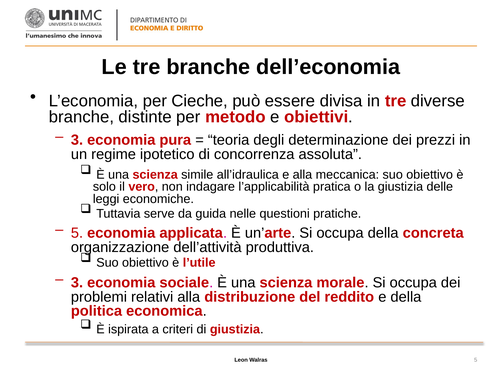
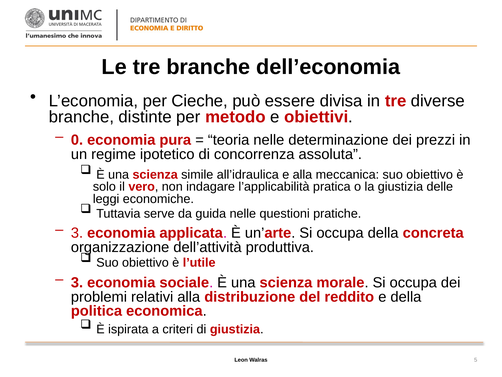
3: 3 -> 0 (77, 140)
teoria degli: degli -> nelle (269, 140)
5: 5 -> 3 (77, 233)
